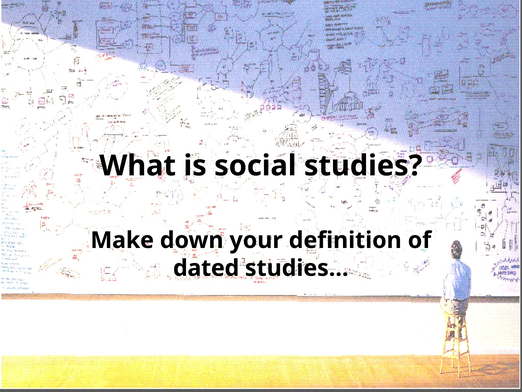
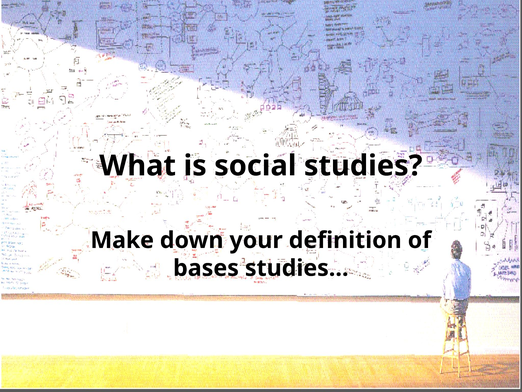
dated: dated -> bases (206, 268)
